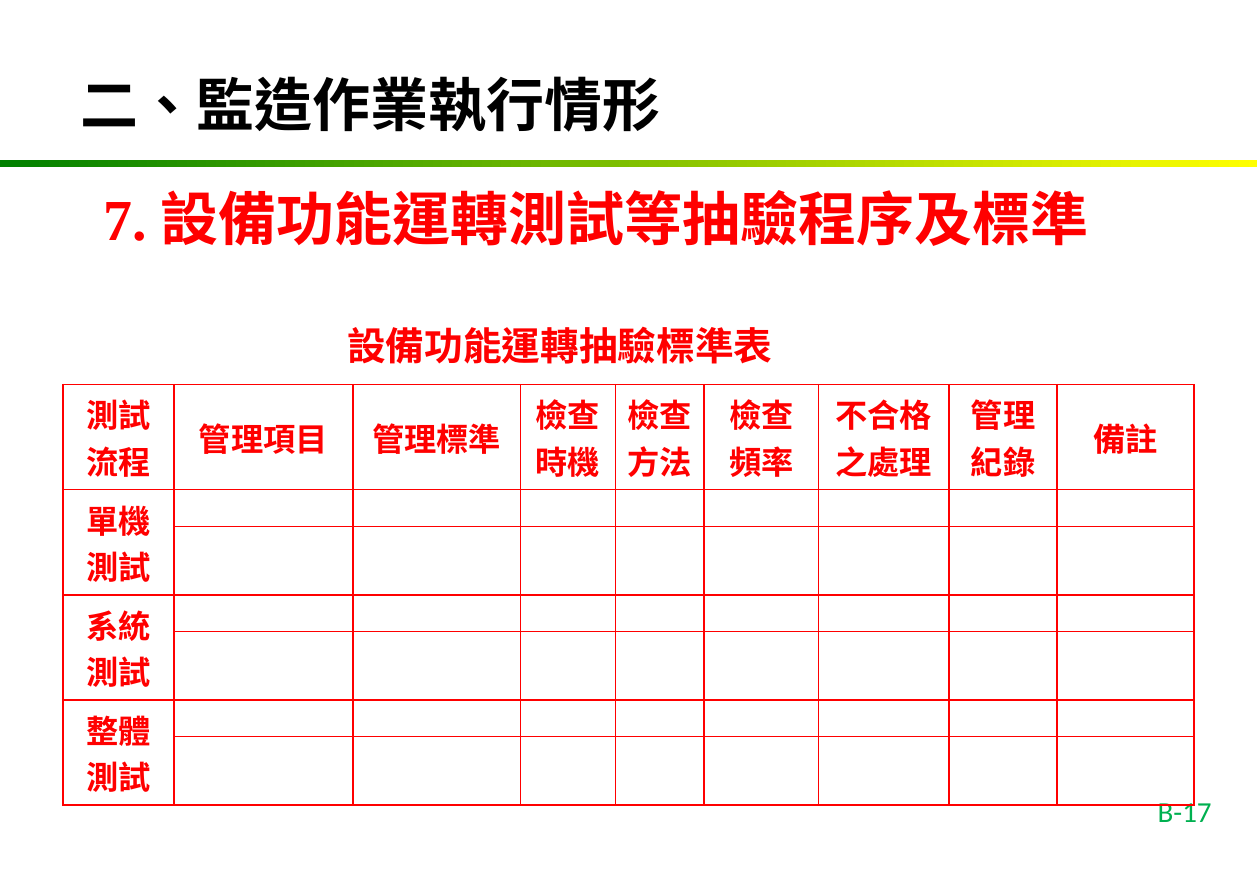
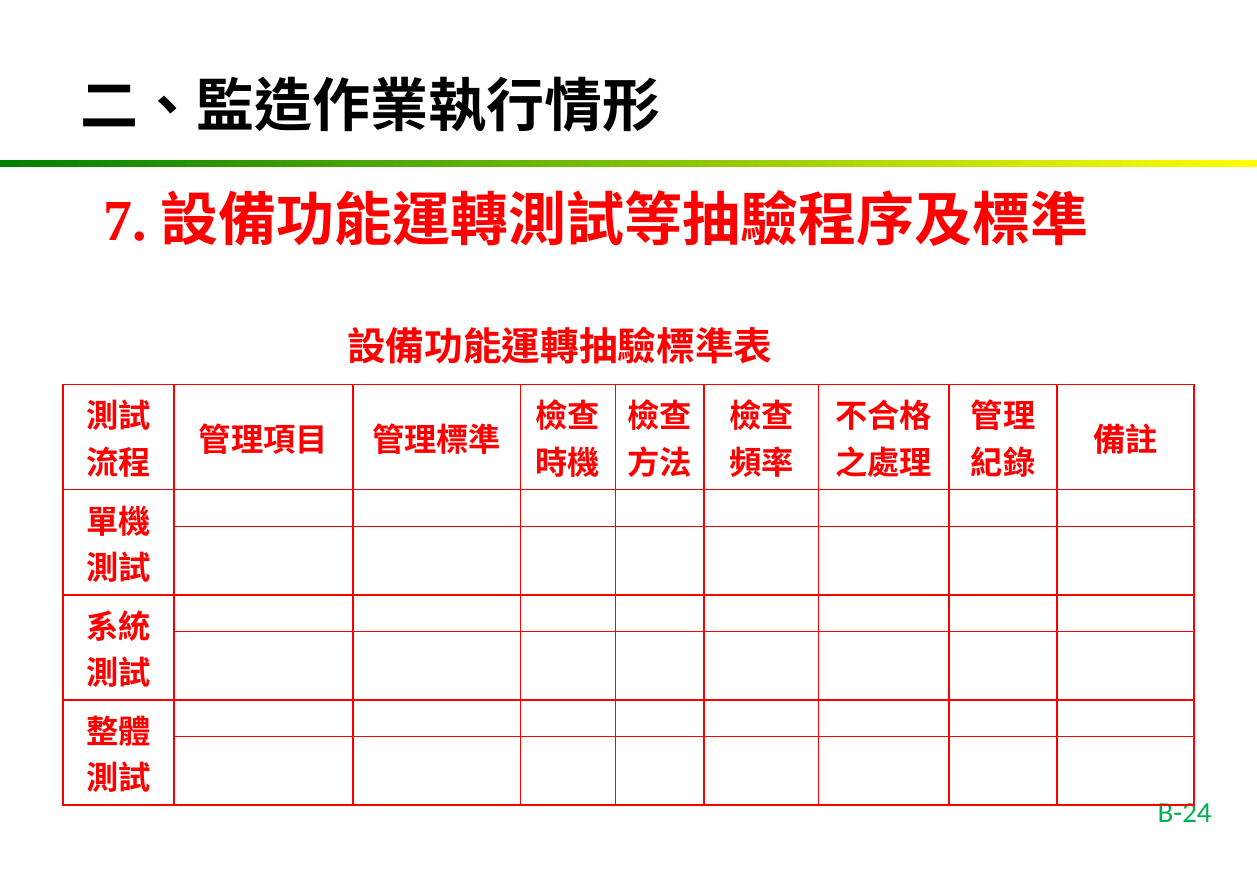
B-17: B-17 -> B-24 (1185, 813)
